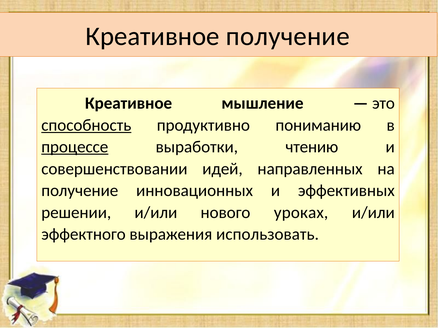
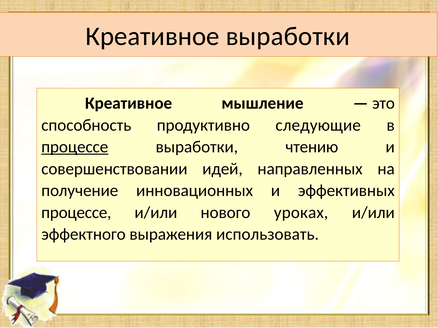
Креативное получение: получение -> выработки (288, 36)
способность underline: present -> none (86, 125)
пониманию: пониманию -> следующие (318, 125)
решении: решении -> процессе (76, 213)
